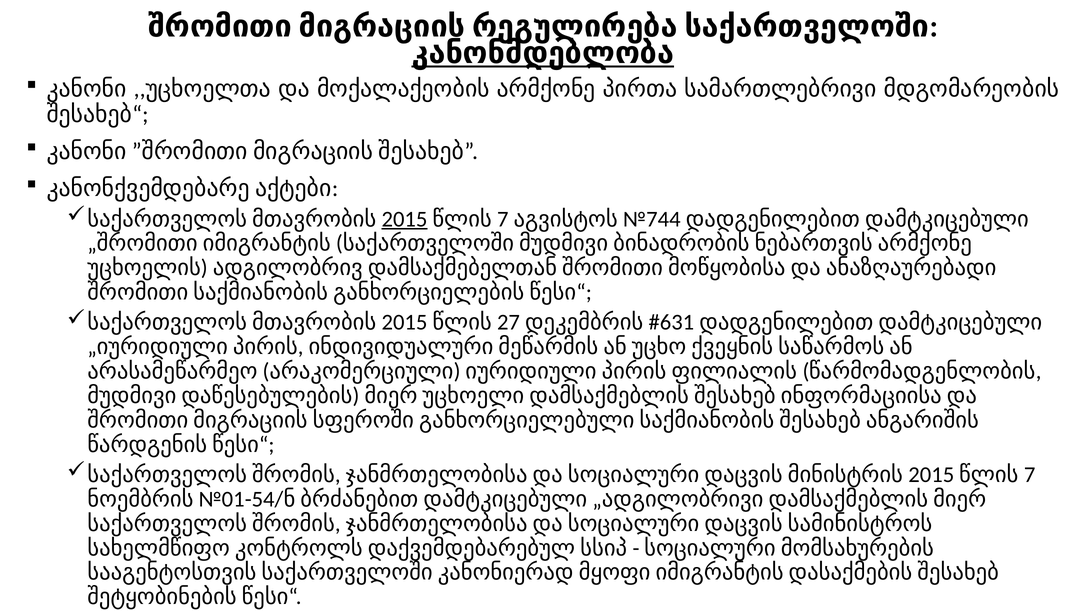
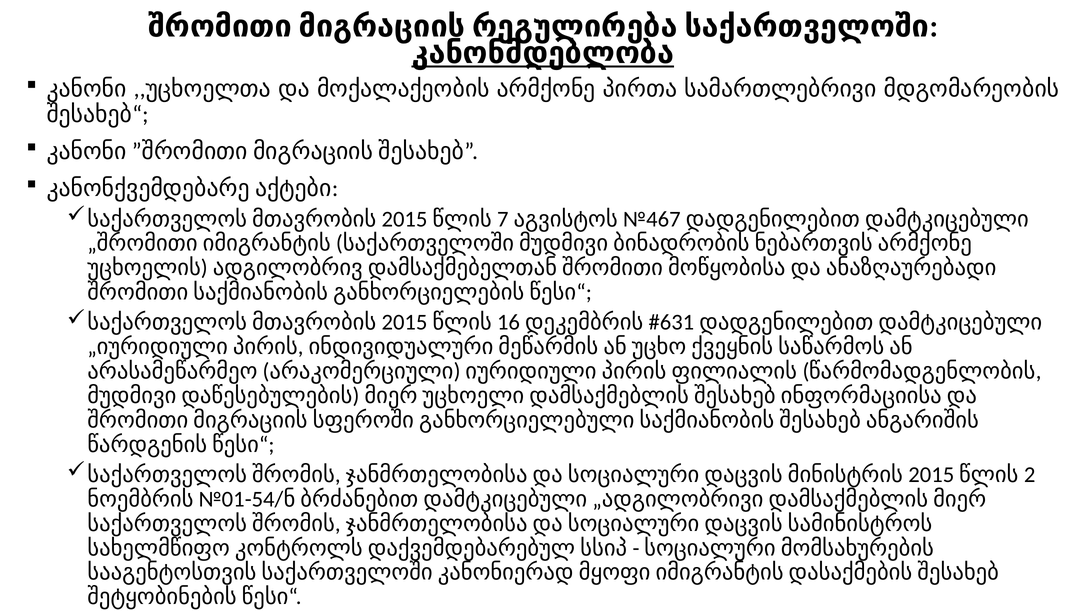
2015 underline: present -> none (404, 219)
№744: №744 -> №467 (652, 219)
27: 27 -> 16 (508, 322)
7: 7 -> 2 (1030, 475)
